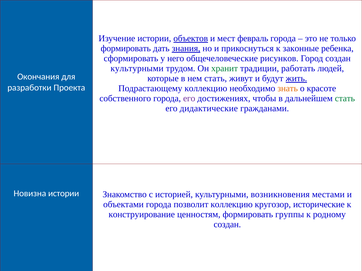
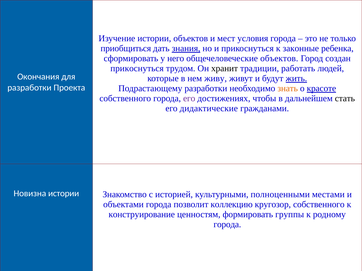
объектов underline: present -> none (191, 39)
февраль: февраль -> условия (253, 39)
формировать: формировать -> приобщиться (126, 49)
общечеловеческие рисунков: рисунков -> объектов (279, 59)
культурными: культурными -> прикоснуться (137, 69)
хранит colour: green -> black (225, 69)
нем стать: стать -> живу (216, 79)
Подрастающему коллекцию: коллекцию -> разработки (206, 89)
красоте underline: none -> present (321, 89)
стать colour: green -> black (345, 99)
возникновения: возникновения -> полноценными (280, 195)
кругозор исторические: исторические -> собственного (319, 205)
создан: создан -> города (227, 225)
